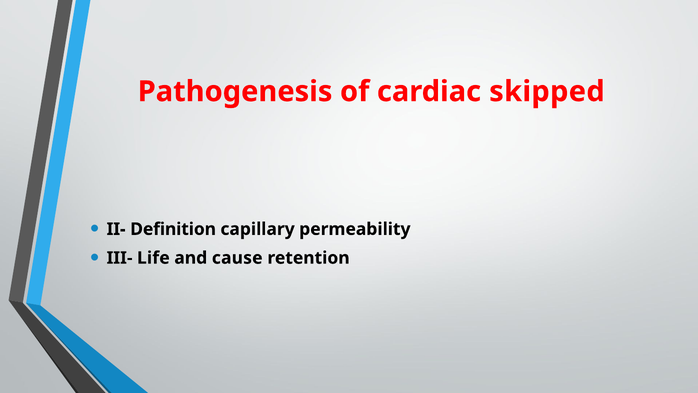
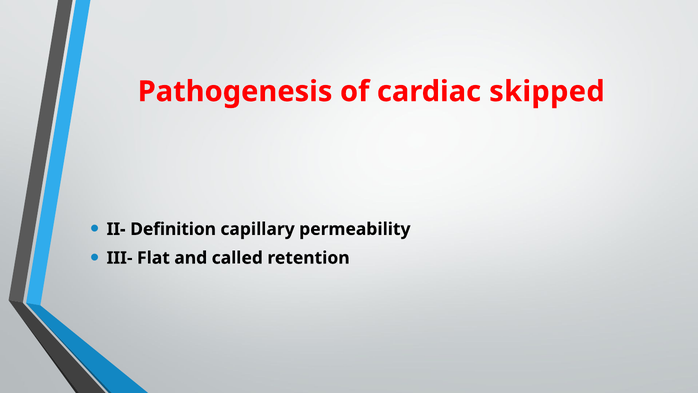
Life: Life -> Flat (153, 258)
cause: cause -> called (237, 258)
